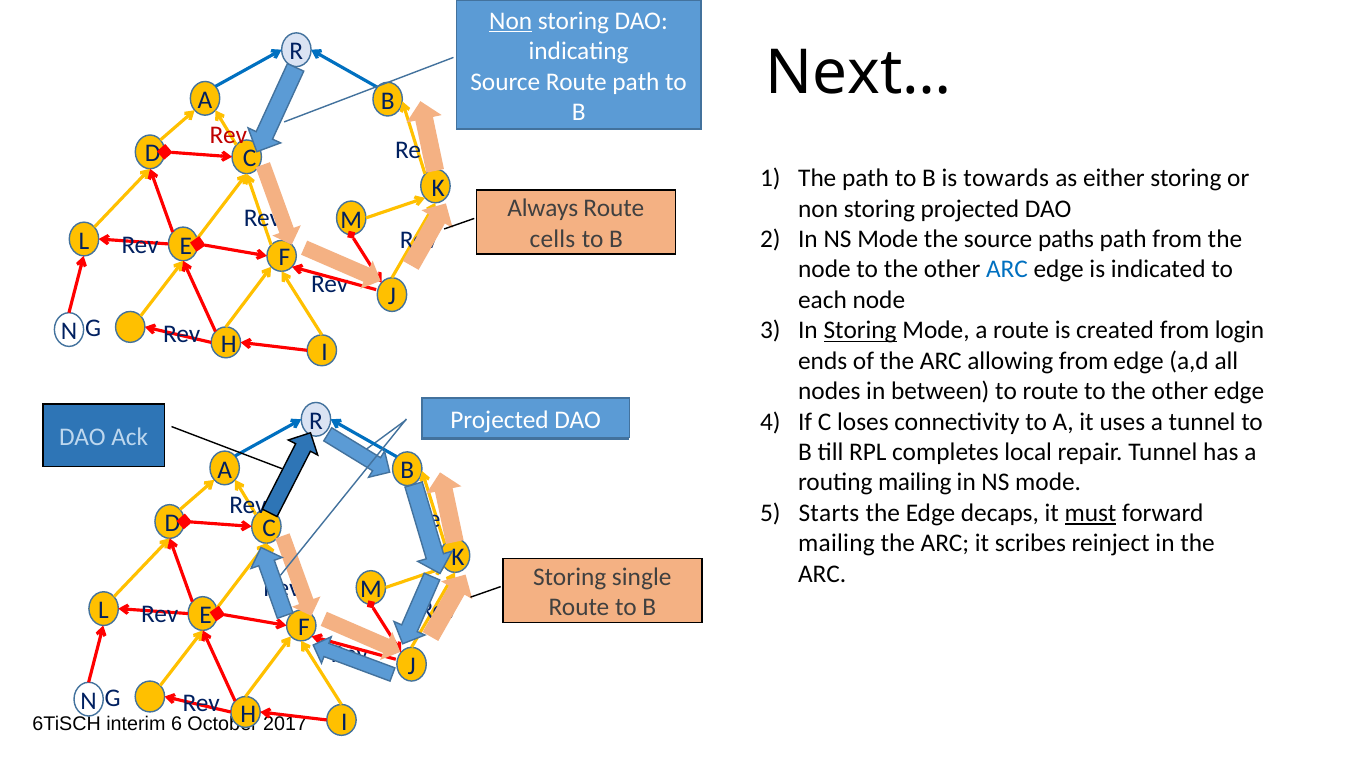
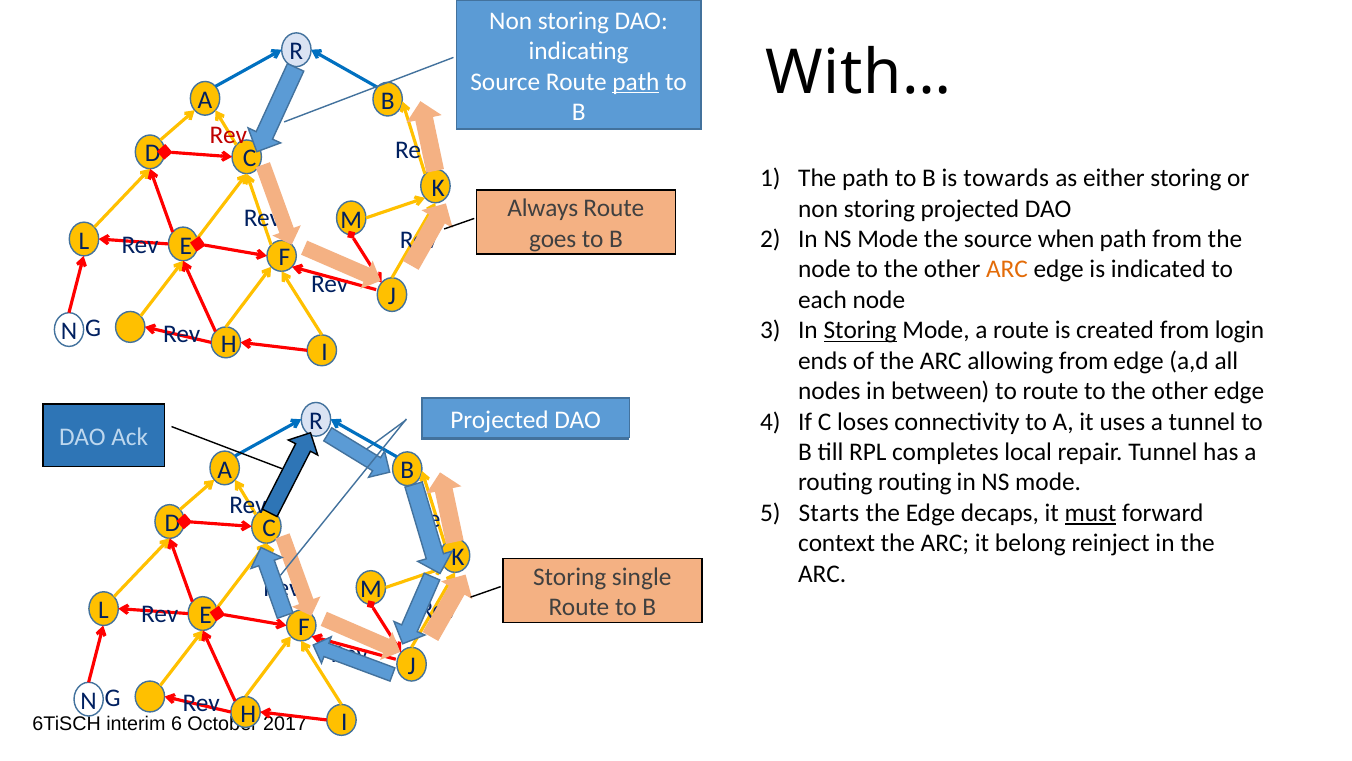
Non underline: present -> none (511, 21)
Next…: Next… -> With… (858, 73)
path underline: none -> present (636, 82)
cells: cells -> goes (553, 239)
paths: paths -> when (1066, 239)
ARC colour: blue -> orange (1007, 269)
routing mailing: mailing -> routing (915, 482)
mailing: mailing -> context (837, 543)
scribes: scribes -> belong (1030, 543)
